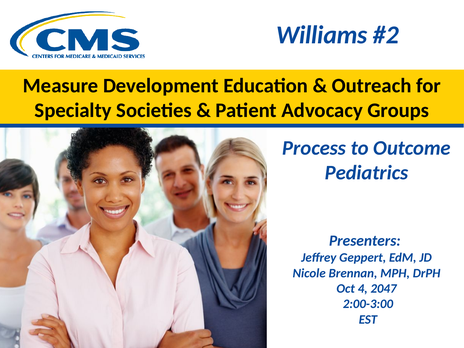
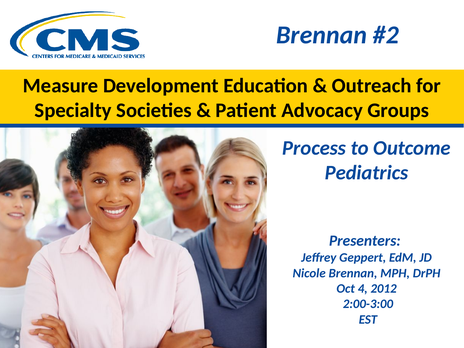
Williams: Williams -> Brennan (321, 35)
2047: 2047 -> 2012 (384, 289)
